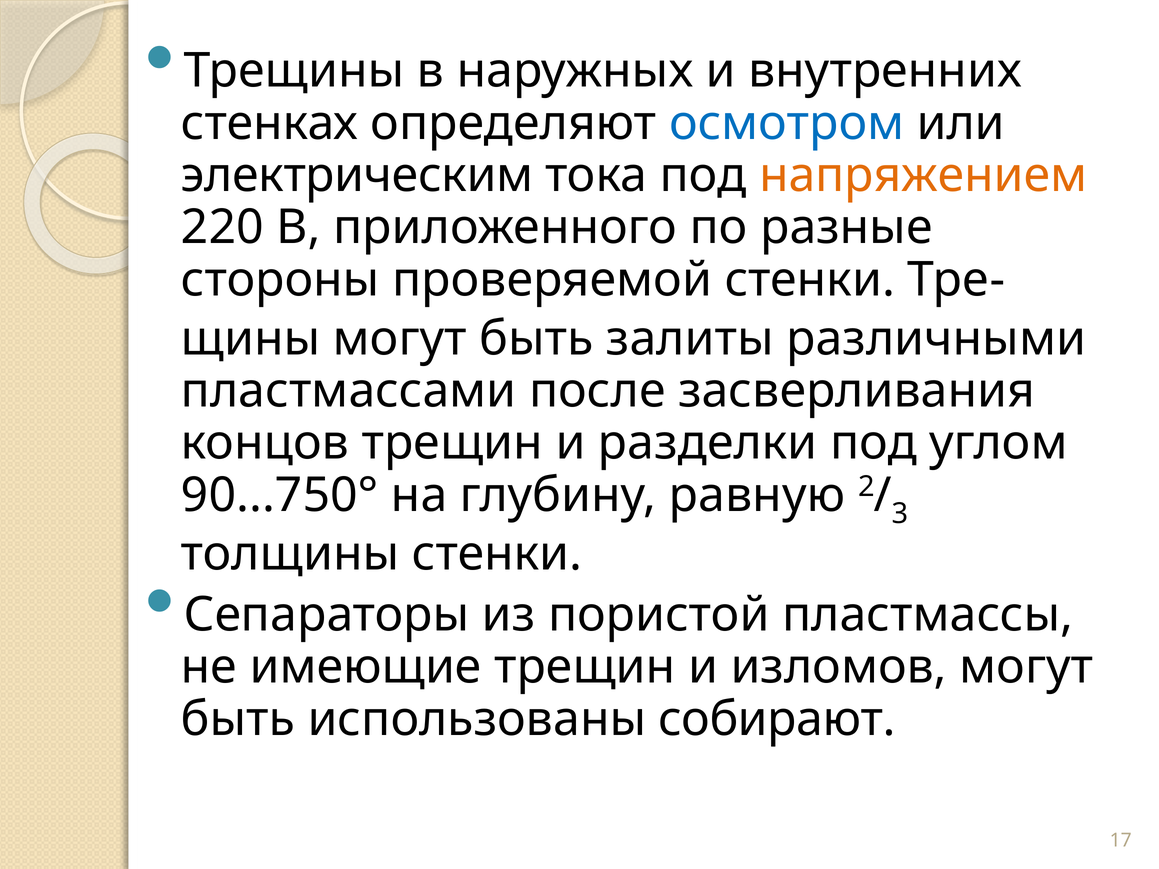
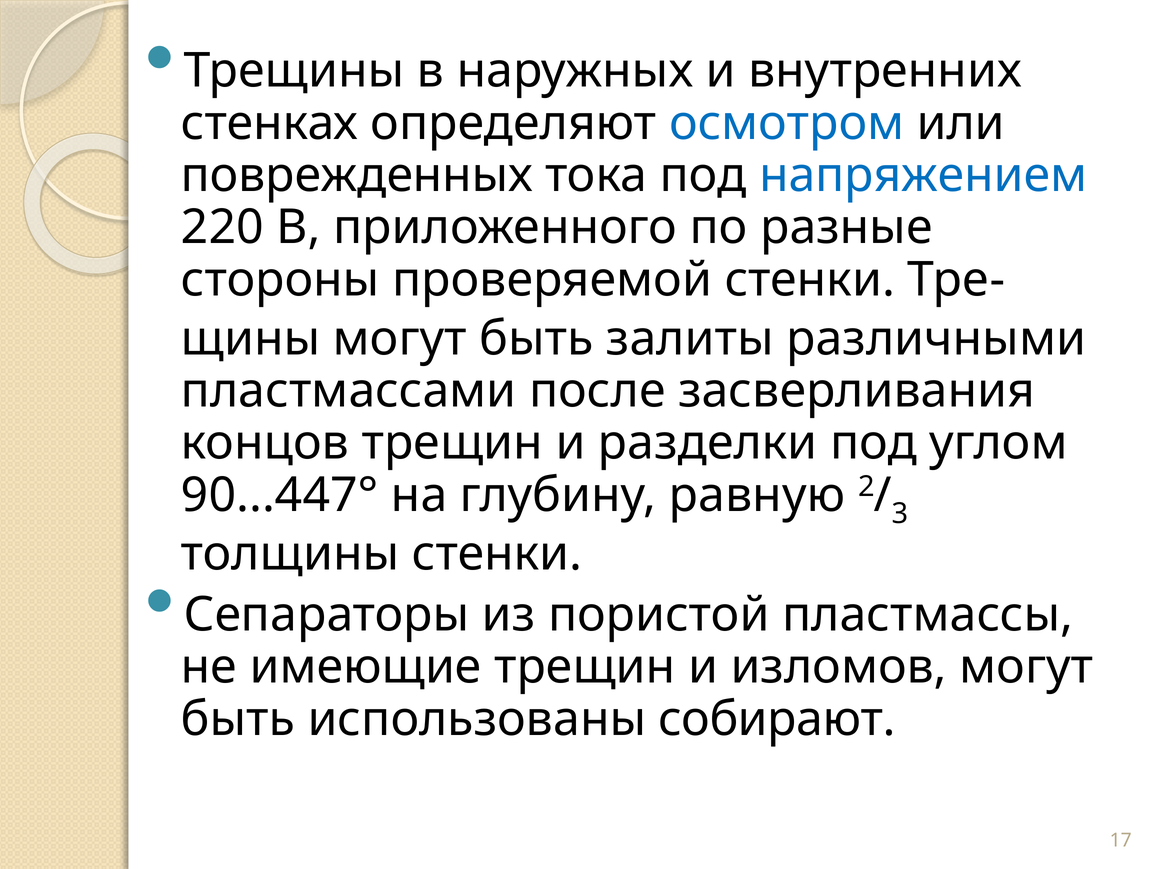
электрическим: электрическим -> поврежденных (357, 175)
напряжением colour: orange -> blue (923, 175)
90...750°: 90...750° -> 90...447° (280, 495)
